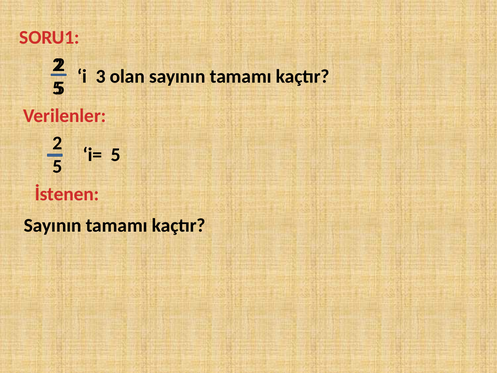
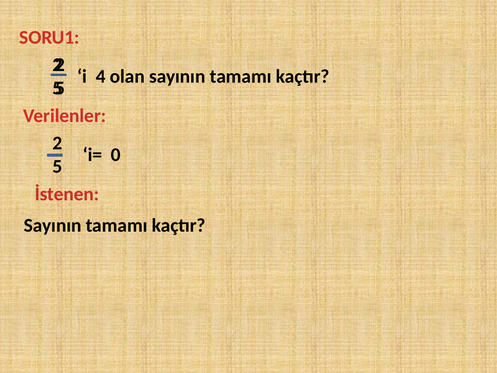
3: 3 -> 4 (101, 77)
i= 5: 5 -> 0 (116, 155)
